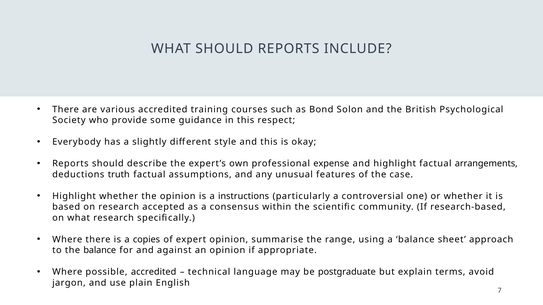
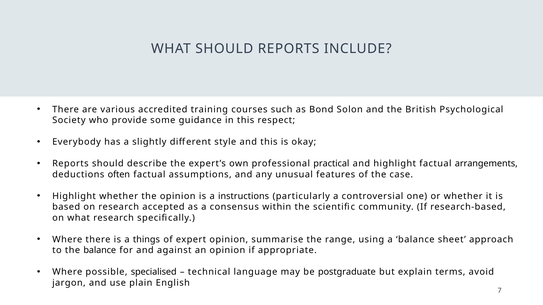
expense: expense -> practical (331, 164)
truth: truth -> often (119, 175)
copies: copies -> things (146, 240)
possible accredited: accredited -> specialised (154, 272)
